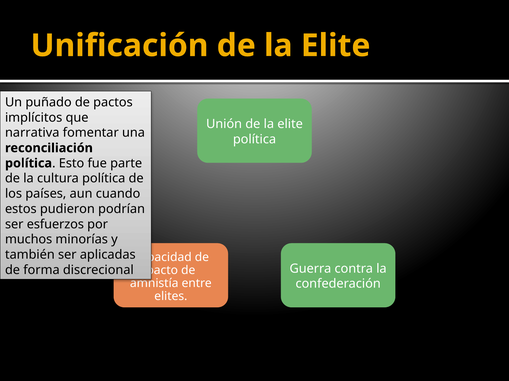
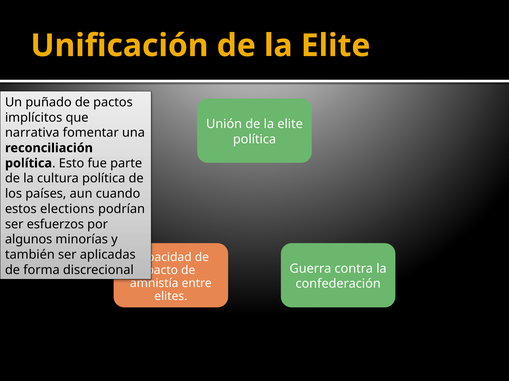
pudieron: pudieron -> elections (67, 209)
muchos: muchos -> algunos (29, 240)
